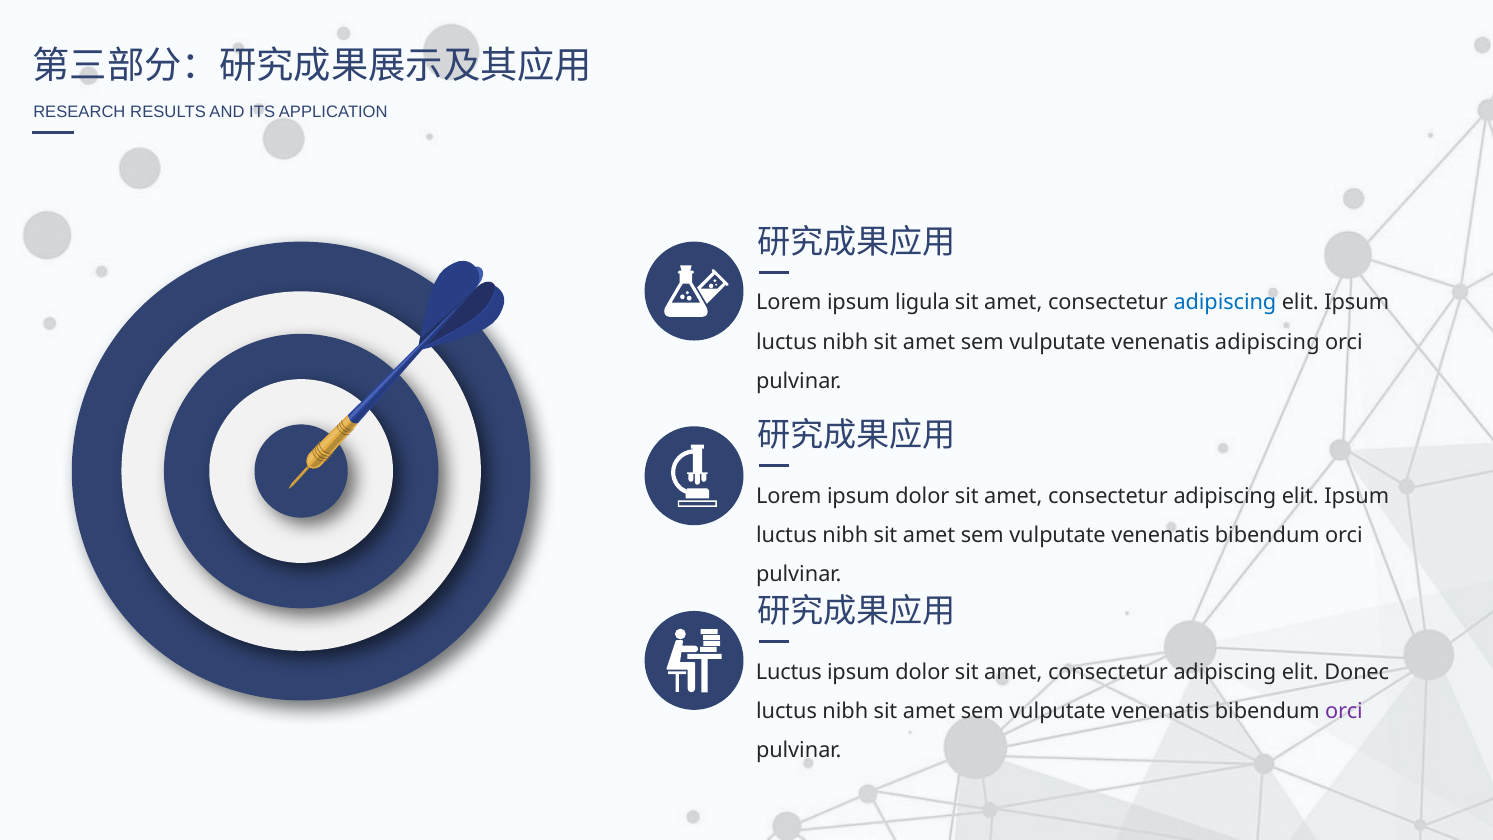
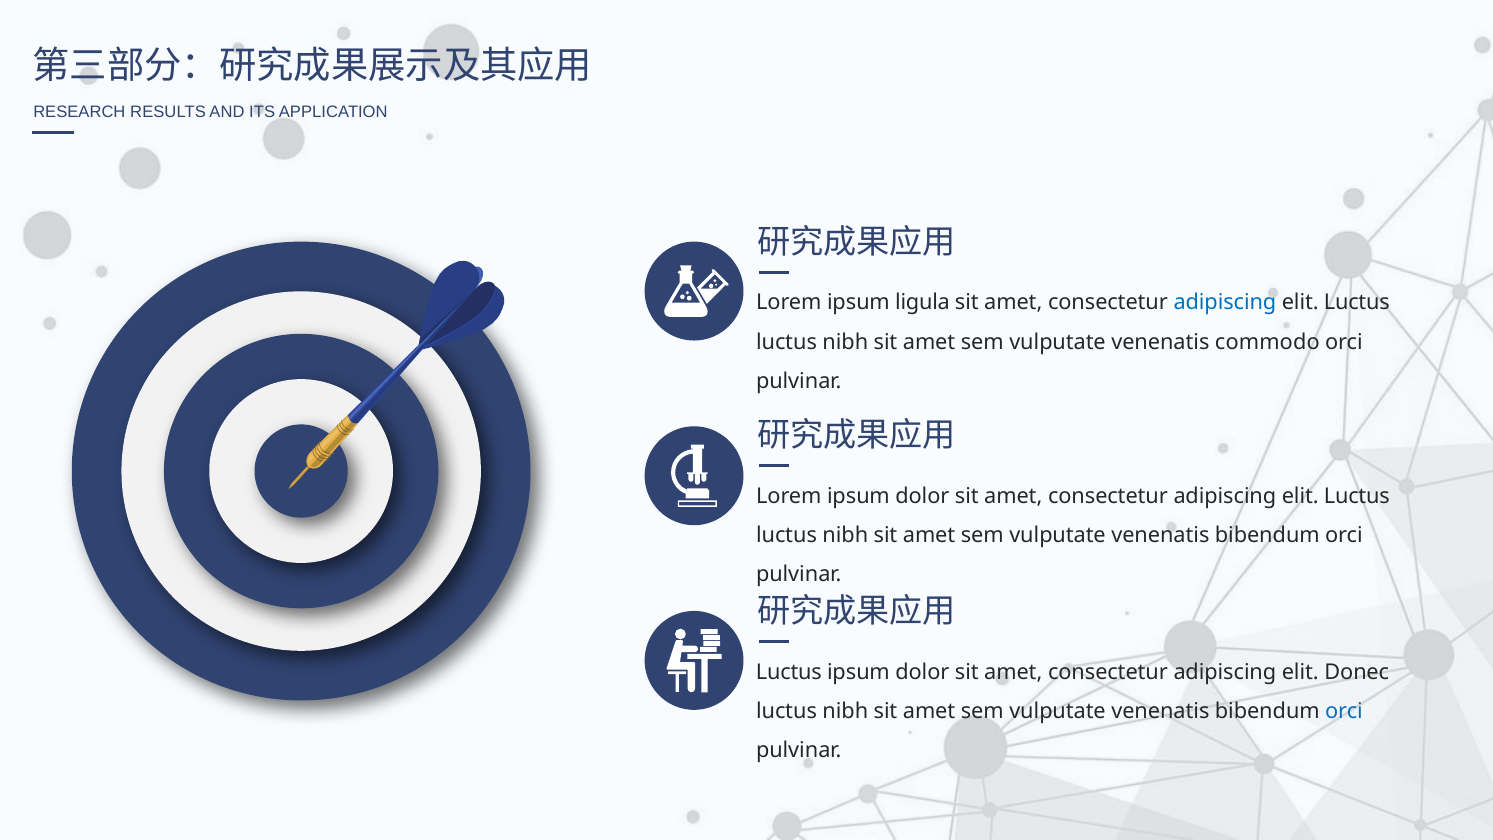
Ipsum: Ipsum -> Luctus (1357, 303)
venenatis adipiscing: adipiscing -> commodo (1267, 342)
Ipsum: Ipsum -> Luctus (1357, 496)
orci colour: purple -> blue (1344, 711)
